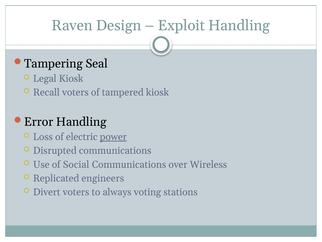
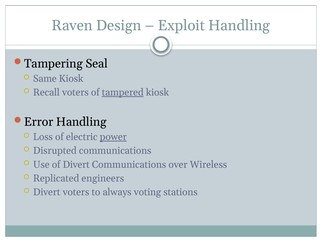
Legal: Legal -> Same (45, 78)
tampered underline: none -> present (123, 92)
of Social: Social -> Divert (76, 164)
